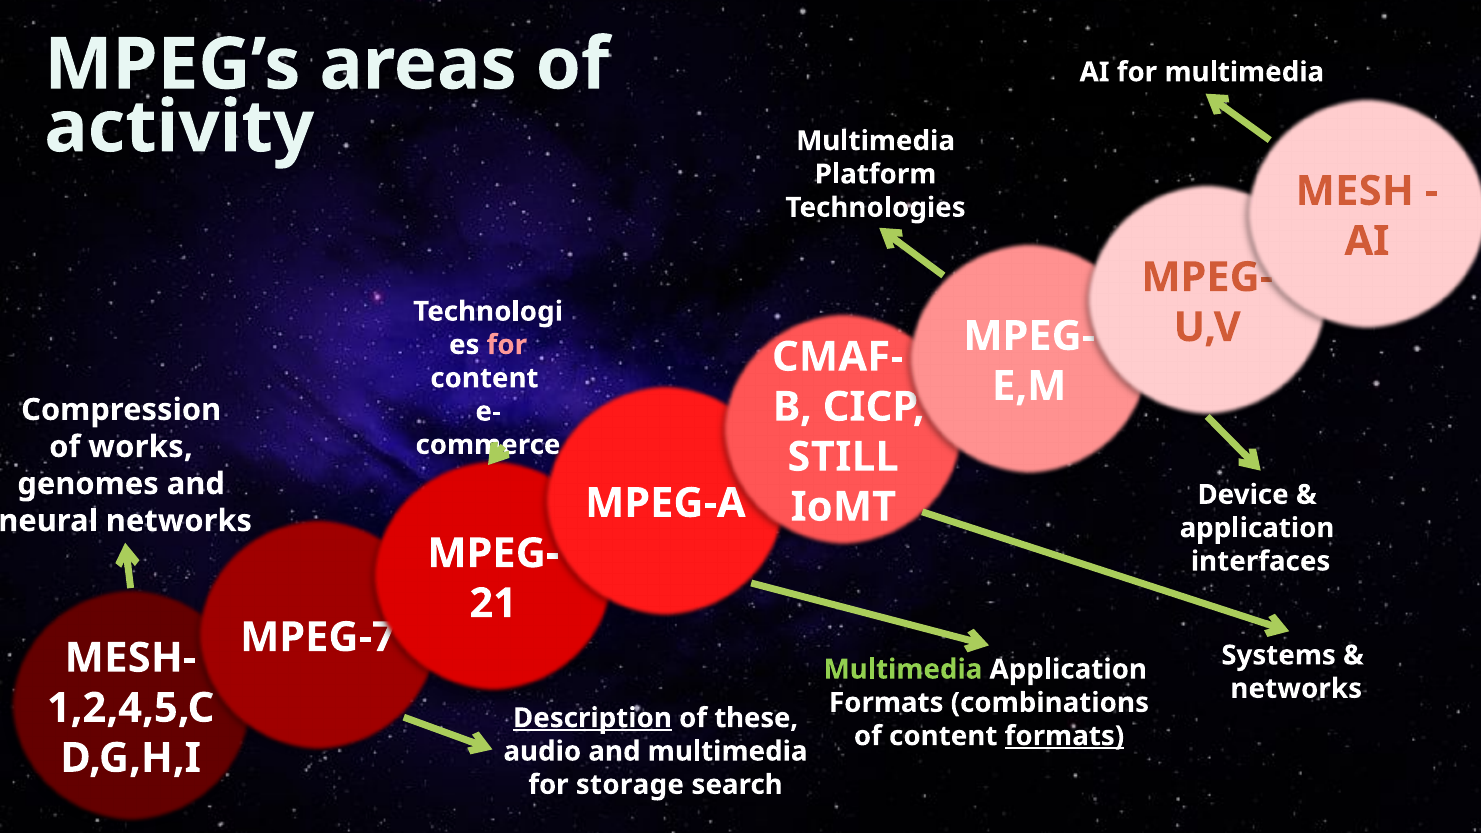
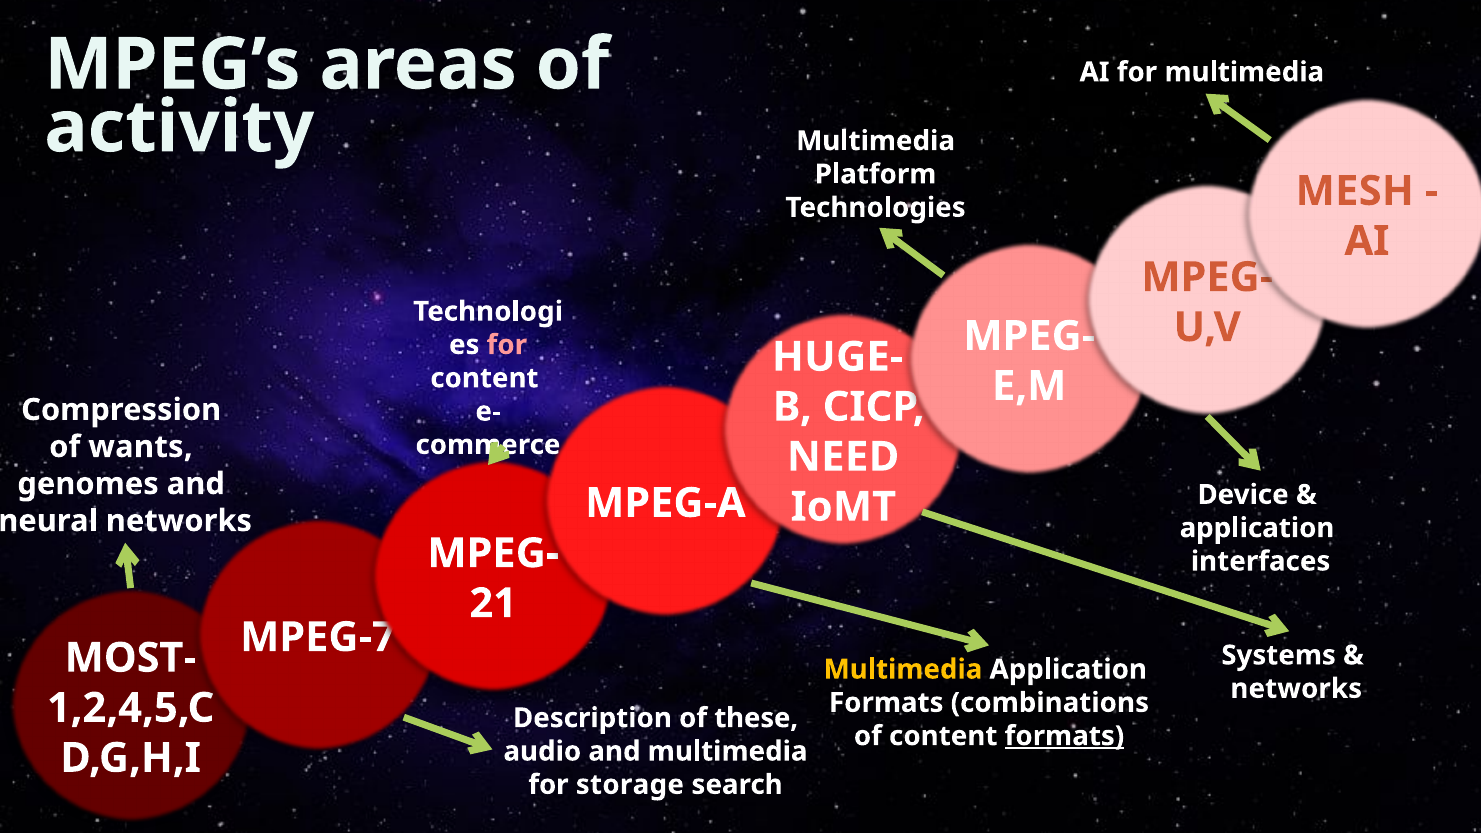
CMAF-: CMAF- -> HUGE- (838, 357)
works: works -> wants (141, 447)
STILL: STILL -> NEED (843, 457)
MESH-: MESH- -> MOST- (131, 658)
Multimedia colour: light green -> yellow (903, 669)
Description underline: present -> none (592, 718)
